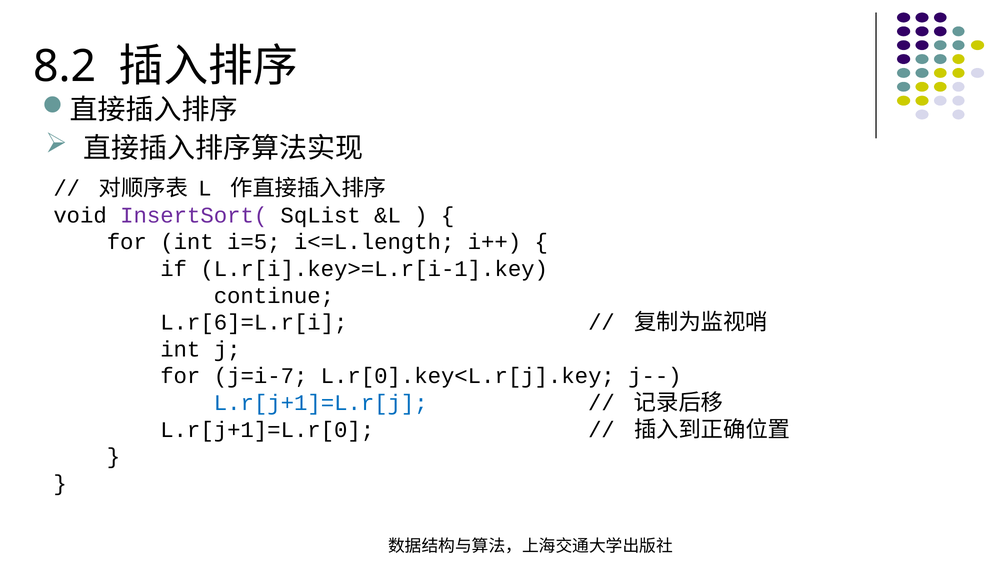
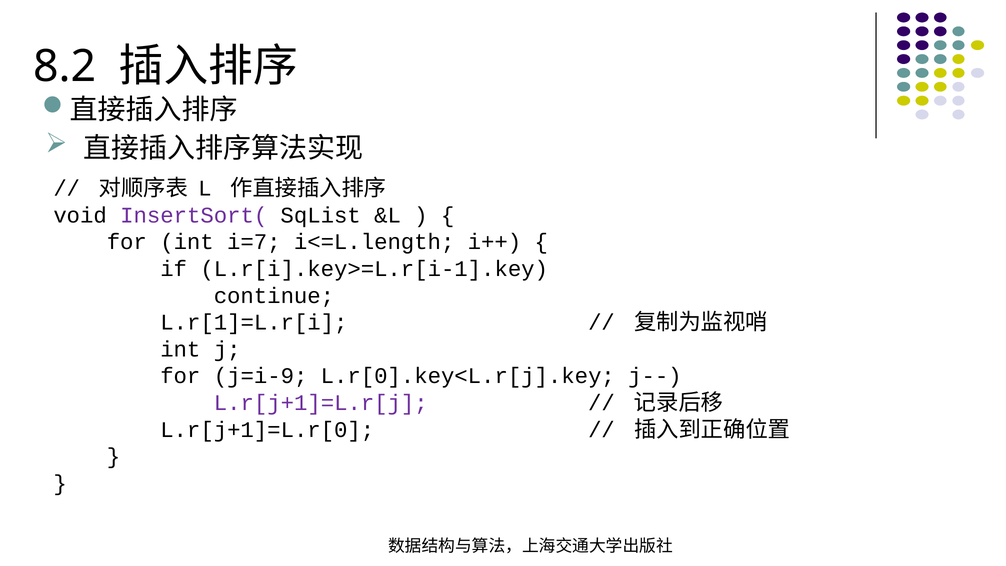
i=5: i=5 -> i=7 (254, 242)
L.r[6]=L.r[i: L.r[6]=L.r[i -> L.r[1]=L.r[i (254, 322)
j=i-7: j=i-7 -> j=i-9 (261, 376)
L.r[j+1]=L.r[j colour: blue -> purple (321, 403)
